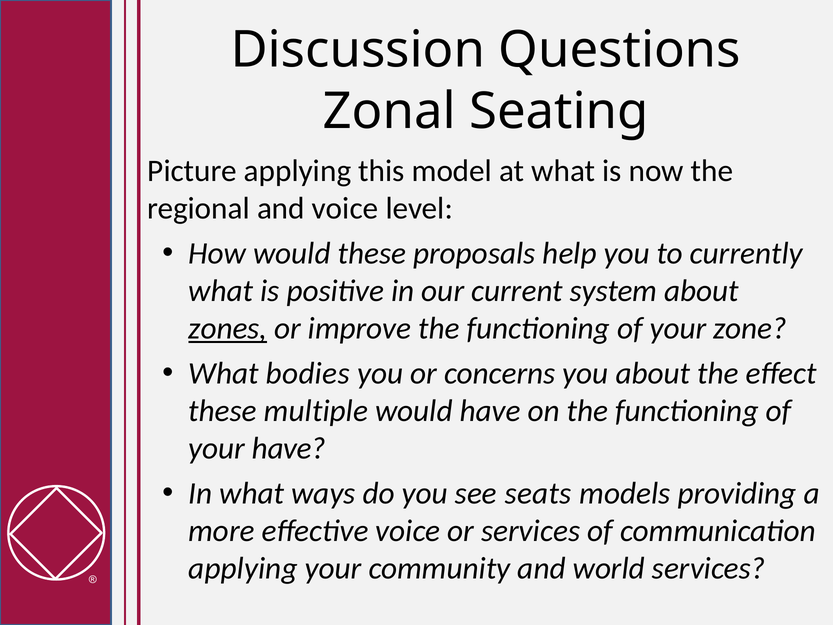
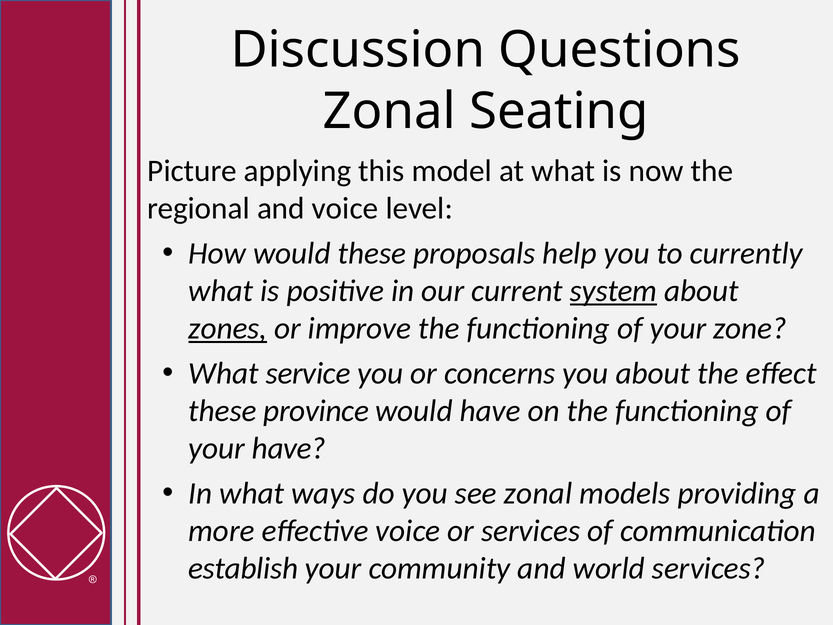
system underline: none -> present (614, 291)
bodies: bodies -> service (308, 373)
multiple: multiple -> province (316, 411)
see seats: seats -> zonal (538, 493)
applying: applying -> establish (243, 568)
